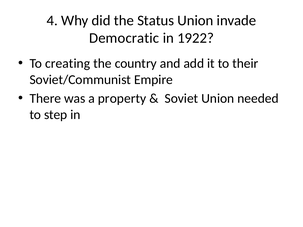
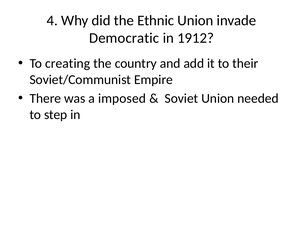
Status: Status -> Ethnic (156, 20)
1922: 1922 -> 1912 (196, 38)
property: property -> imposed (122, 99)
